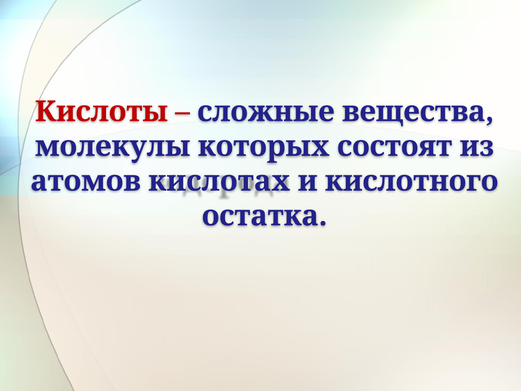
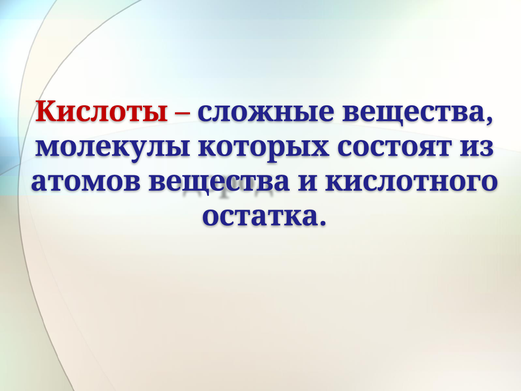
атомов кислотах: кислотах -> вещества (219, 181)
